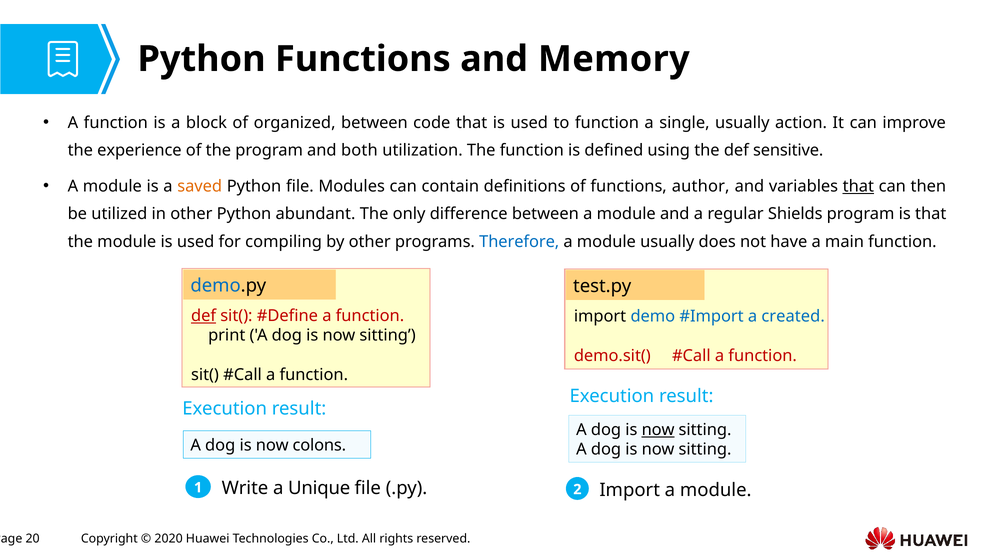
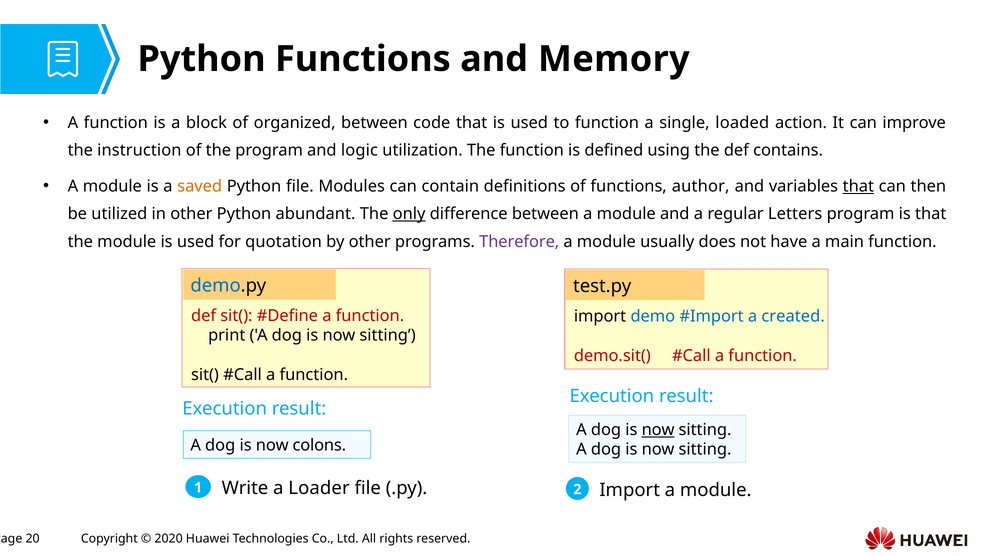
single usually: usually -> loaded (742, 123)
experience: experience -> instruction (139, 151)
both: both -> logic (359, 151)
sensitive: sensitive -> contains (788, 151)
only underline: none -> present (409, 214)
Shields: Shields -> Letters (795, 214)
compiling: compiling -> quotation (284, 242)
Therefore colour: blue -> purple (519, 242)
def underline: present -> none (204, 316)
Unique: Unique -> Loader (319, 489)
